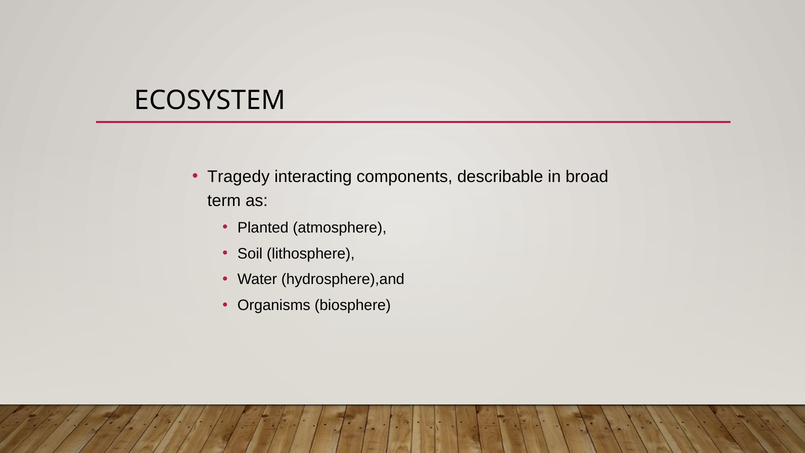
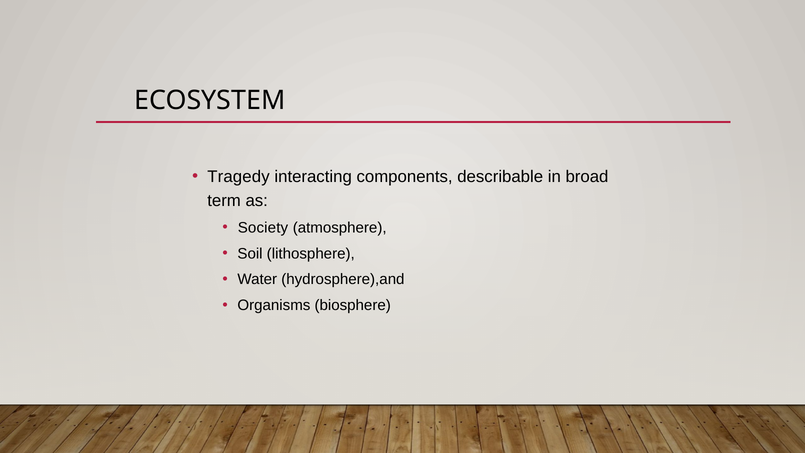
Planted: Planted -> Society (263, 228)
